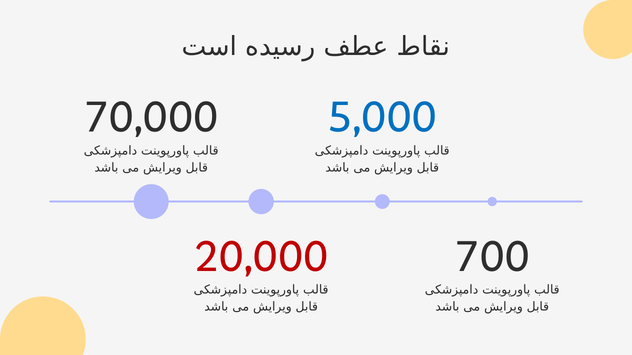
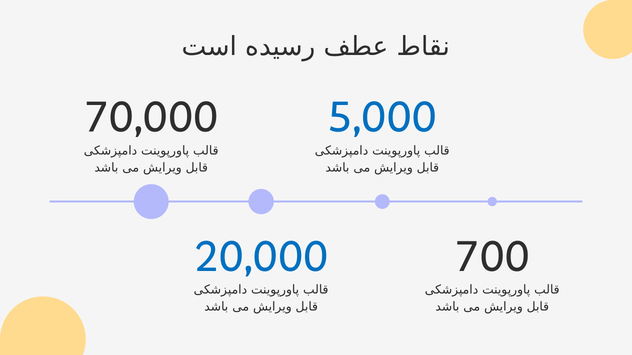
20,000 colour: red -> blue (261, 258)
